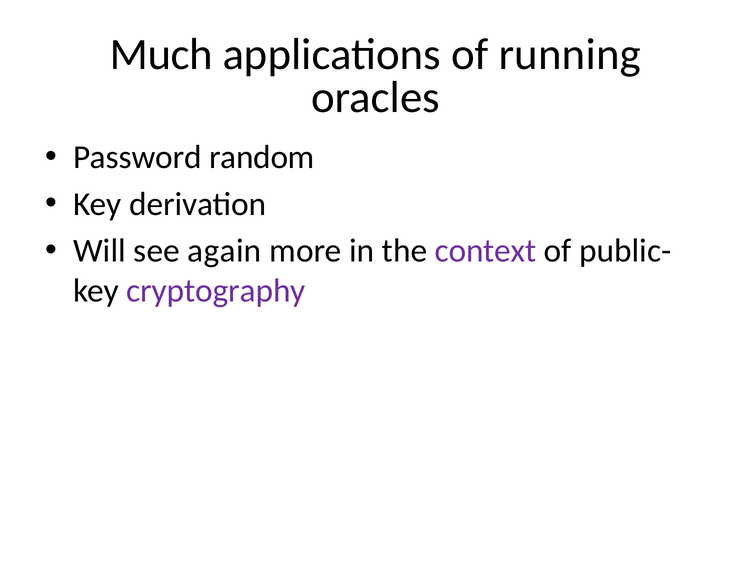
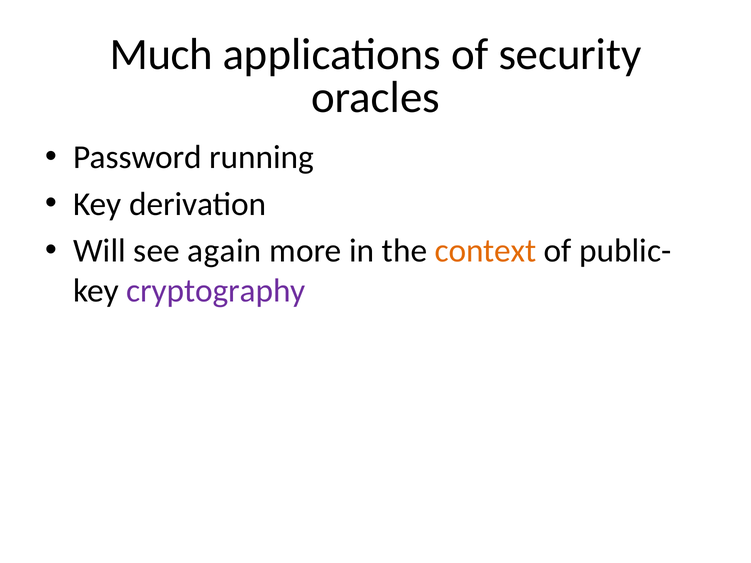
running: running -> security (570, 55)
random: random -> running (262, 158)
context colour: purple -> orange (486, 251)
